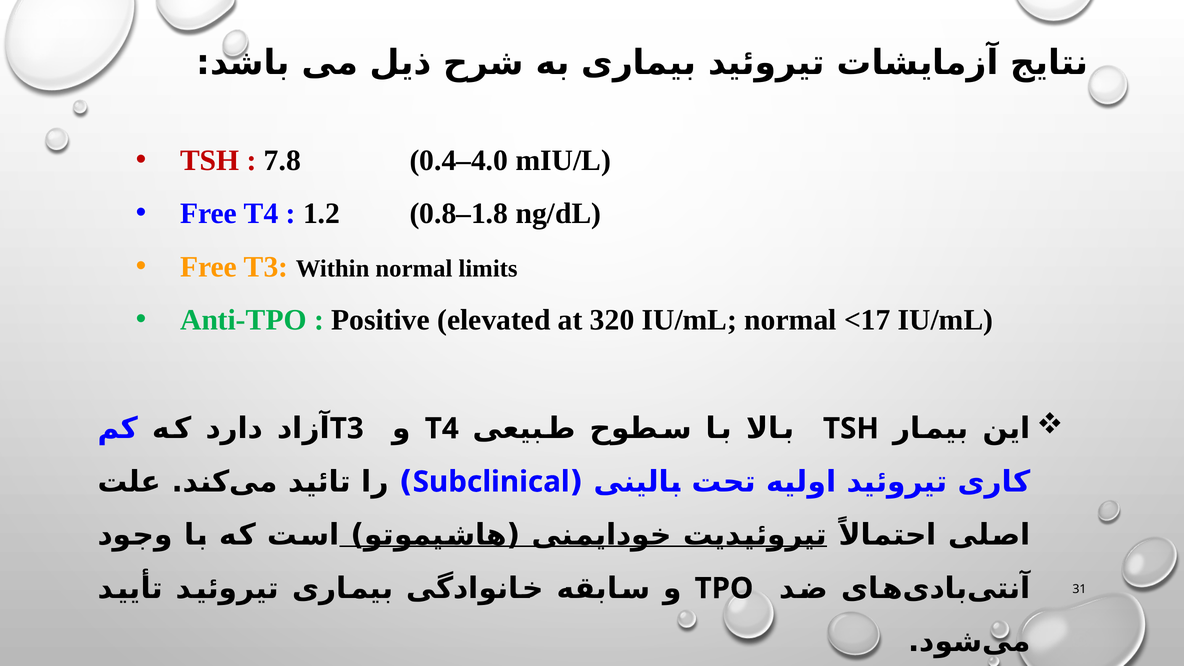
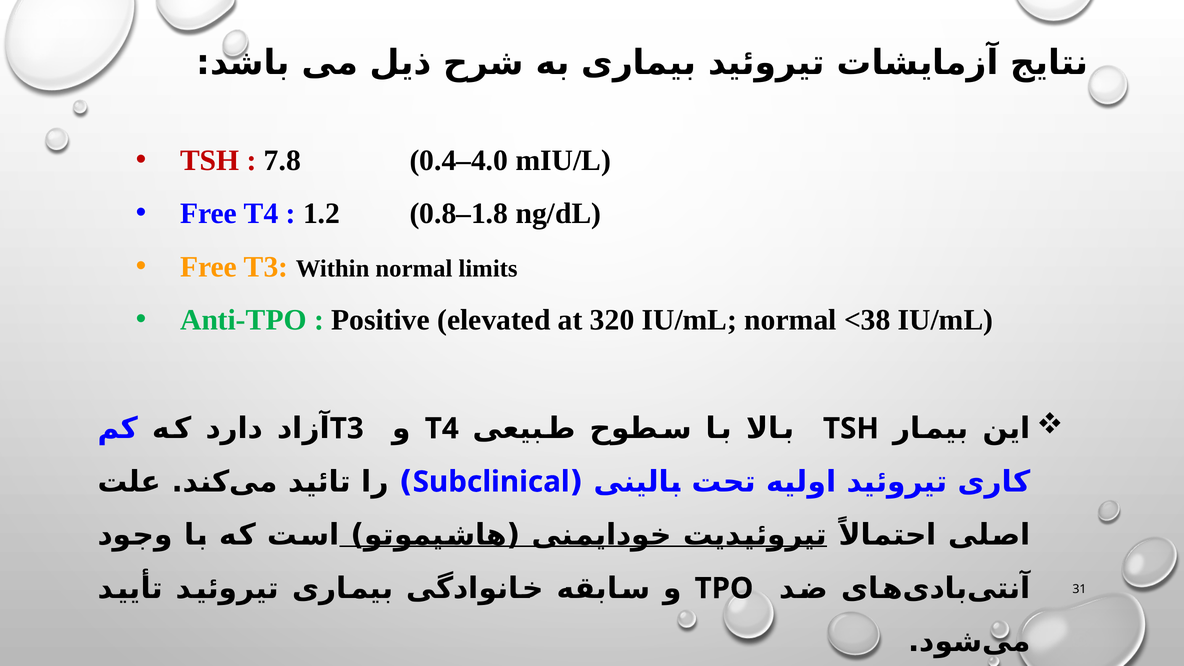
<17: <17 -> <38 (867, 320)
